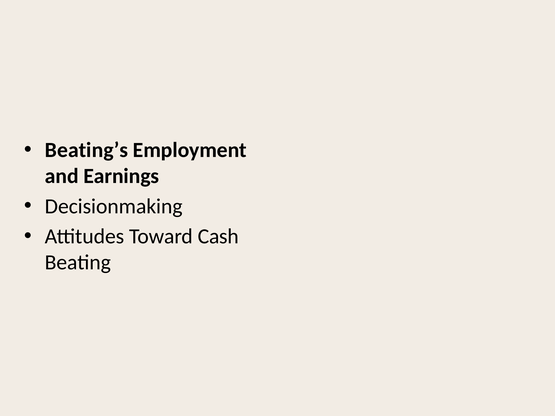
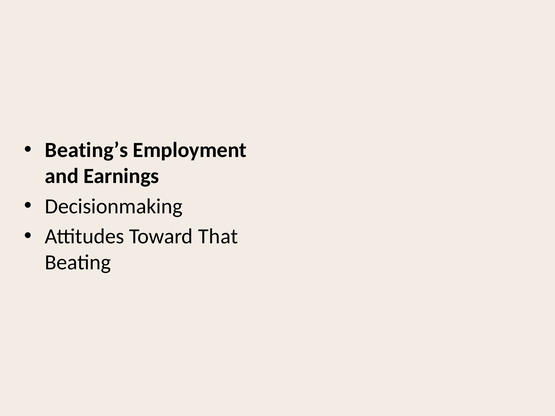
Cash: Cash -> That (218, 237)
